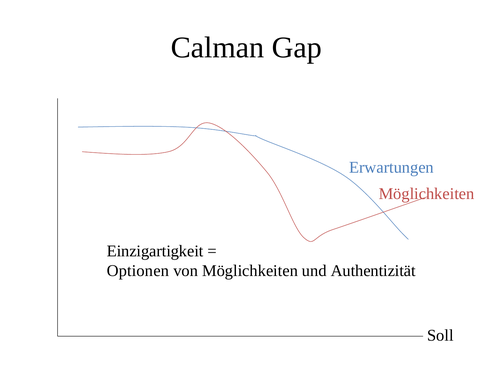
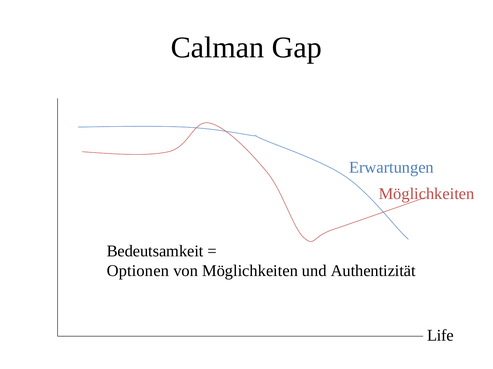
Einzigartigkeit: Einzigartigkeit -> Bedeutsamkeit (155, 252)
Soll: Soll -> Life (440, 336)
